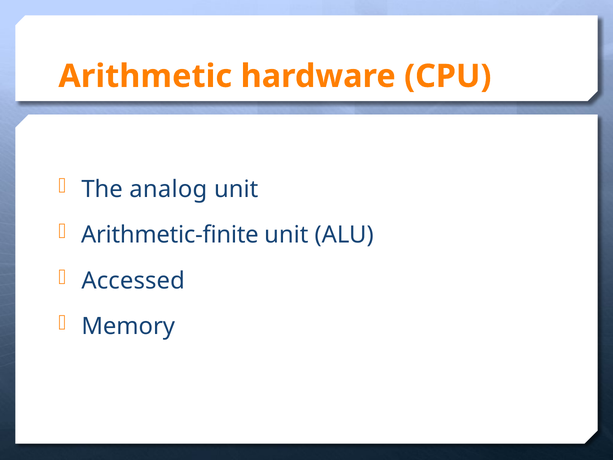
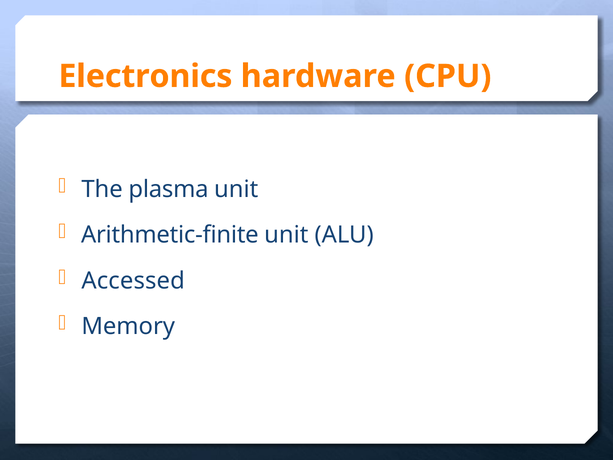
Arithmetic: Arithmetic -> Electronics (145, 76)
analog: analog -> plasma (169, 189)
